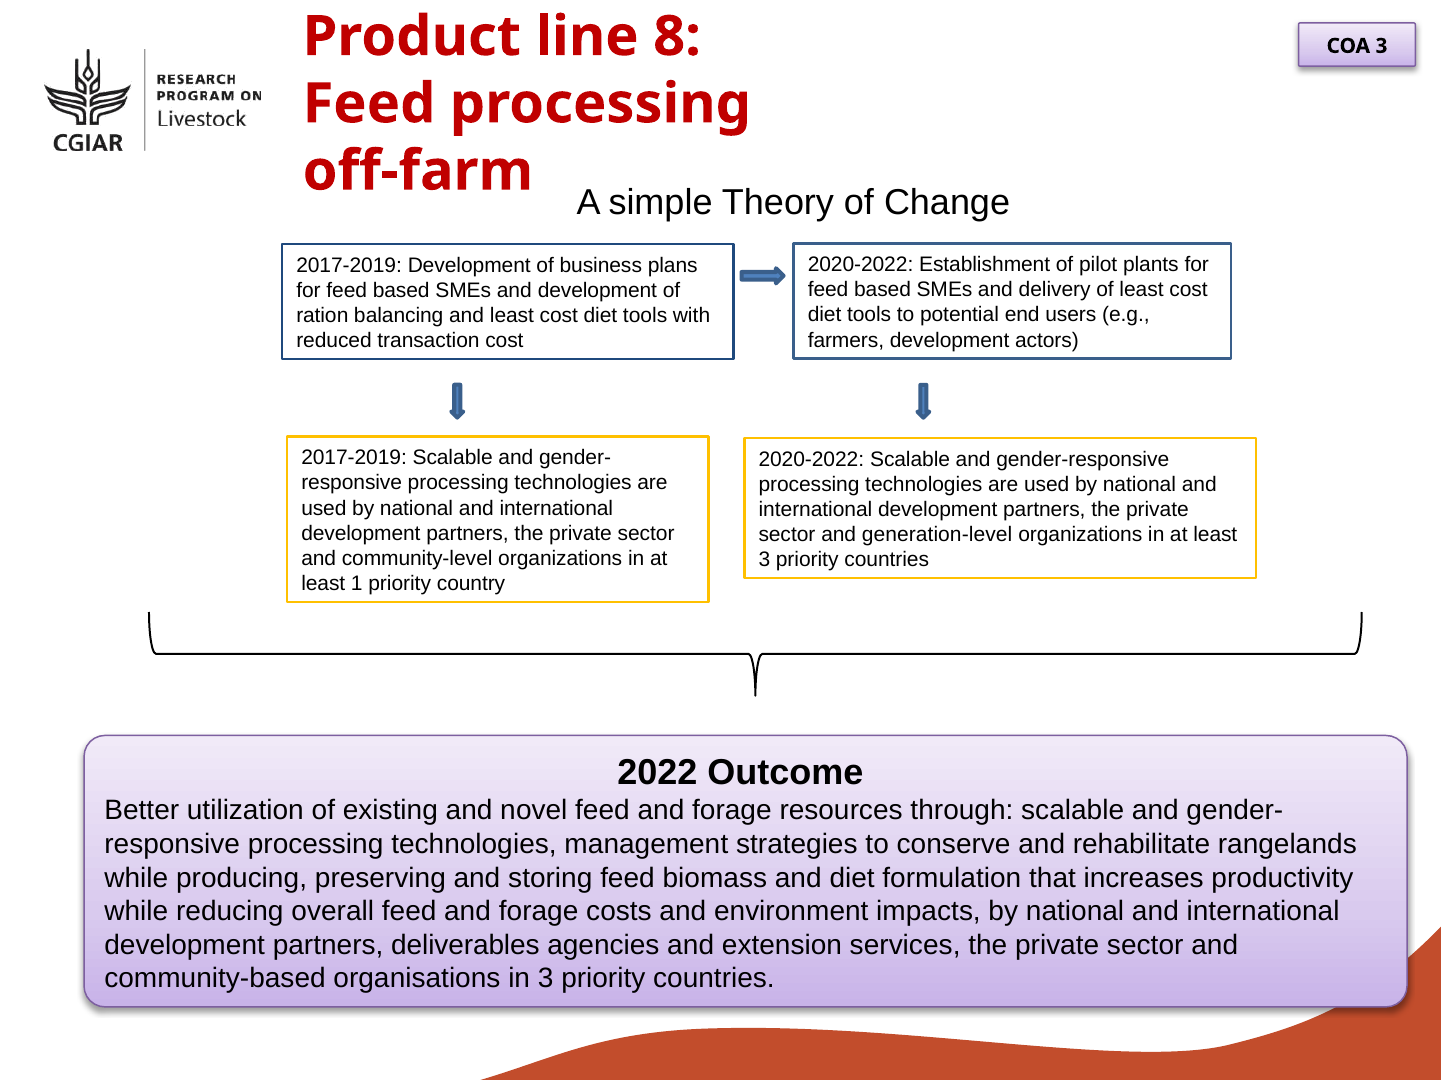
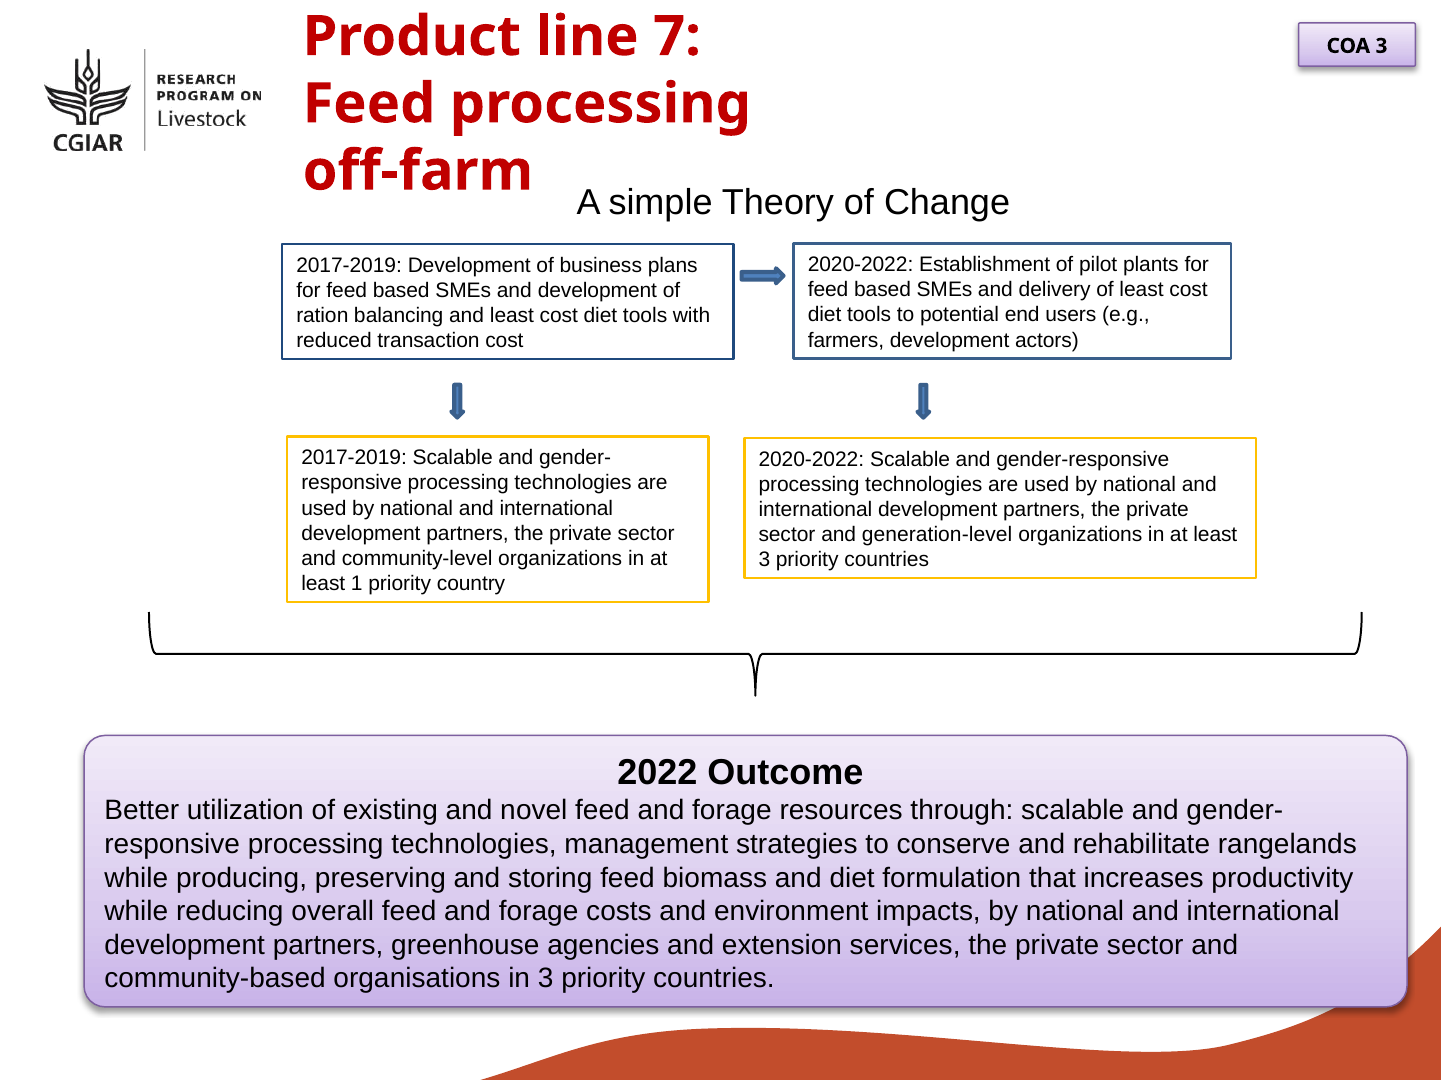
8: 8 -> 7 (677, 37)
deliverables: deliverables -> greenhouse (465, 946)
